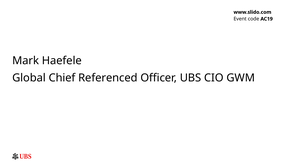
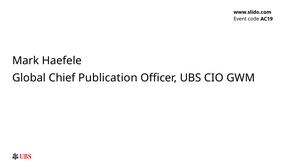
Referenced: Referenced -> Publication (108, 78)
